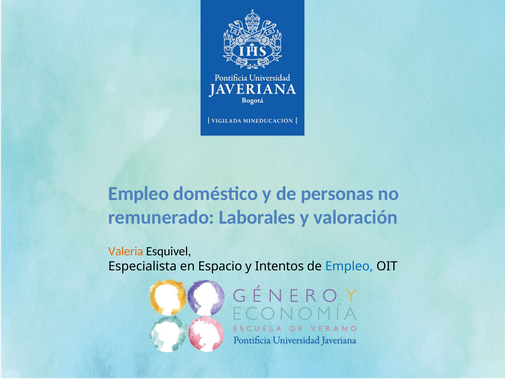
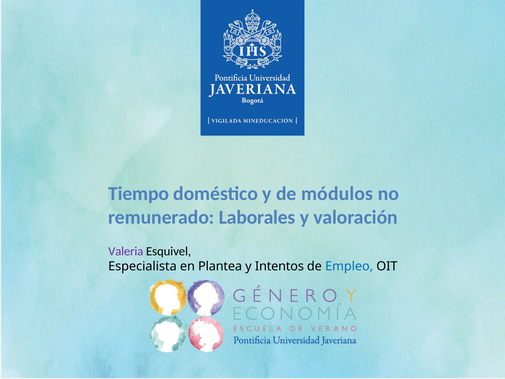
Empleo: Empleo -> Tiempo (139, 194)
personas: personas -> módulos (337, 194)
Valeria colour: orange -> purple (126, 251)
Espacio: Espacio -> Plantea (220, 266)
